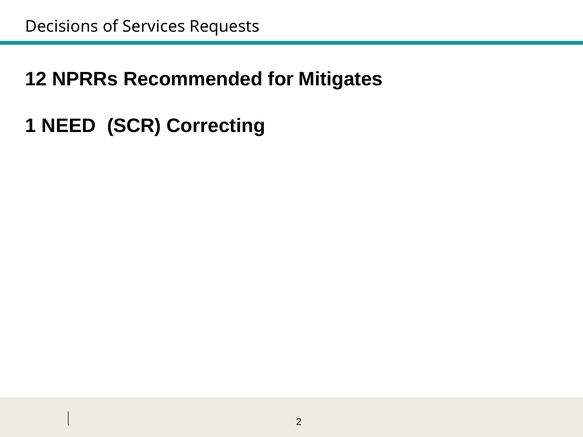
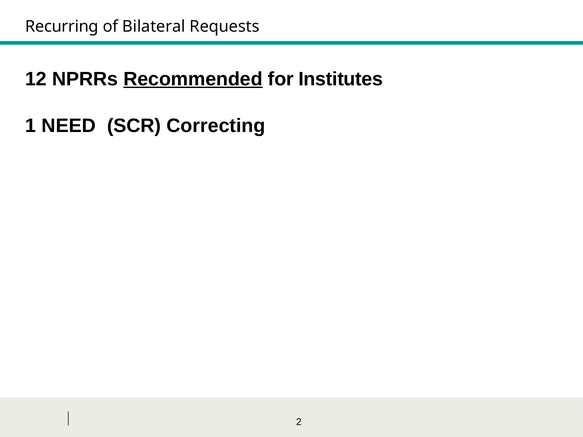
Decisions: Decisions -> Recurring (62, 26)
Services: Services -> Bilateral (154, 26)
Recommended underline: none -> present (193, 79)
Mitigates: Mitigates -> Institutes (341, 79)
